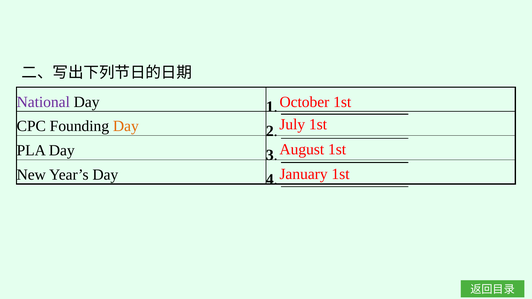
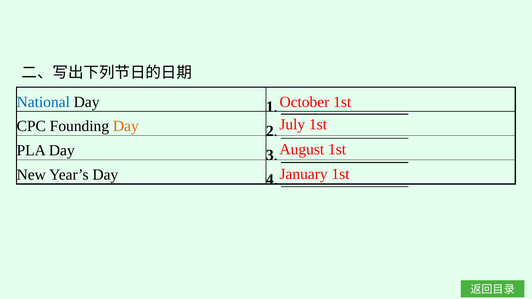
National colour: purple -> blue (43, 102)
